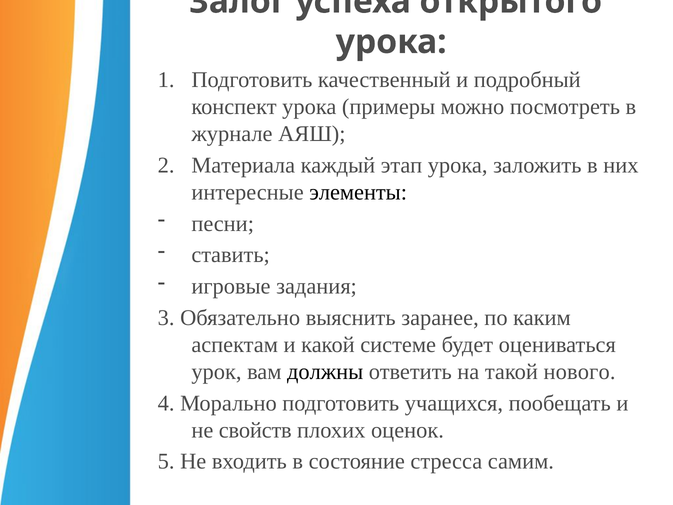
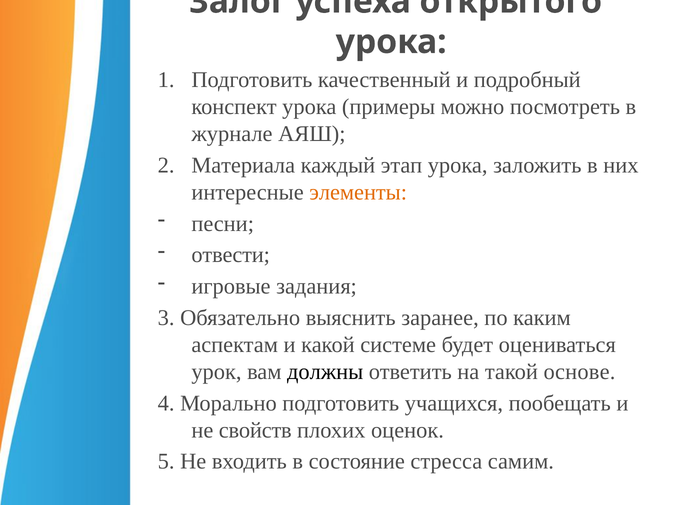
элементы colour: black -> orange (358, 192)
ставить: ставить -> отвести (231, 255)
нового: нового -> основе (580, 372)
